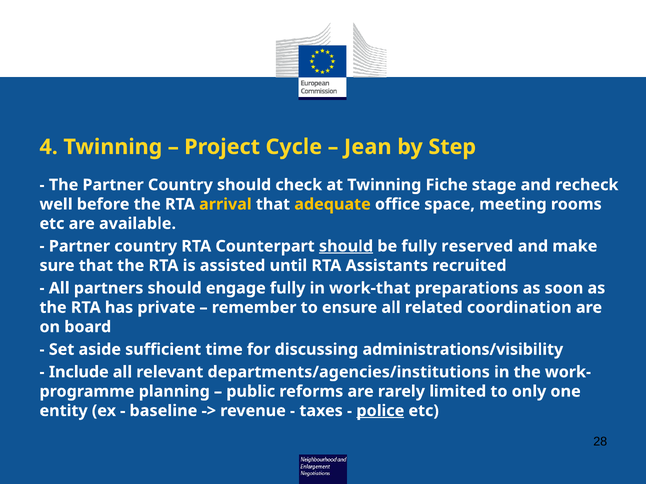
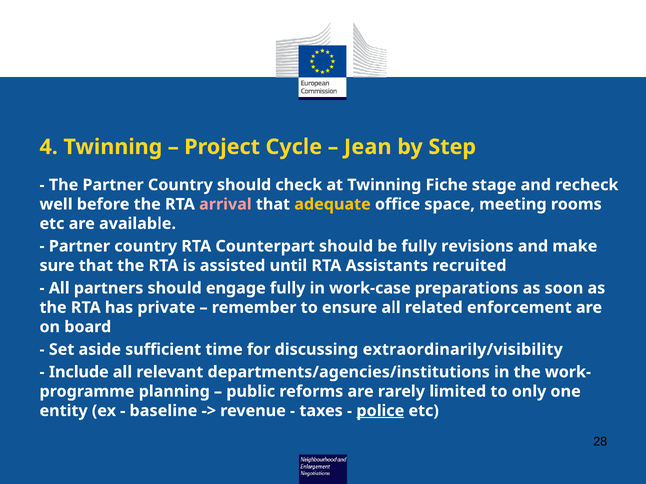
arrival colour: yellow -> pink (225, 204)
should underline: present -> none (346, 246)
reserved: reserved -> revisions (477, 246)
work-that: work-that -> work-case (370, 288)
coordination: coordination -> enforcement (519, 308)
administrations/visibility: administrations/visibility -> extraordinarily/visibility (463, 350)
